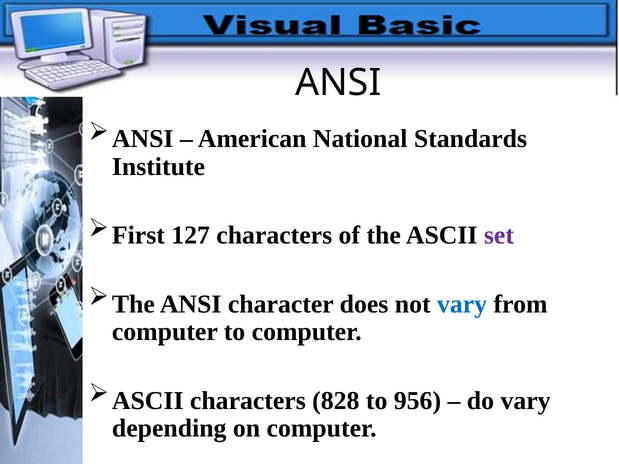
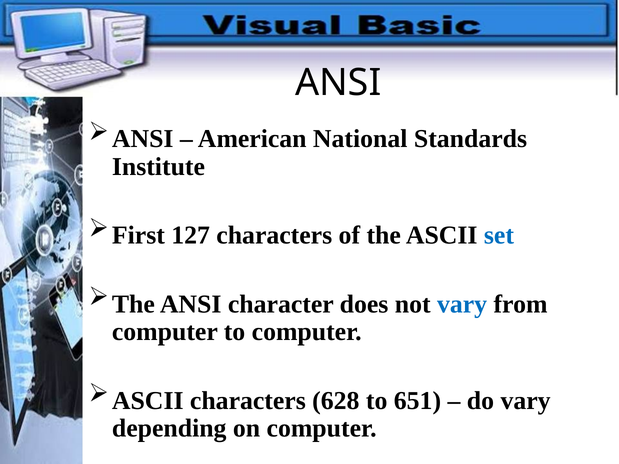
set colour: purple -> blue (499, 236)
828: 828 -> 628 (336, 401)
956: 956 -> 651 (417, 401)
